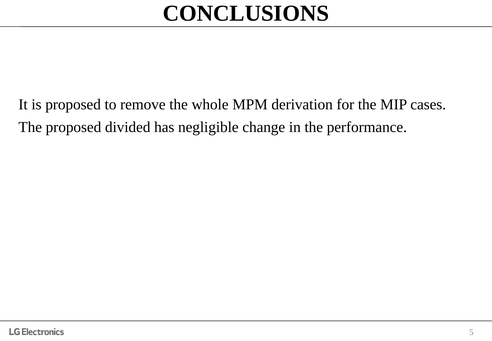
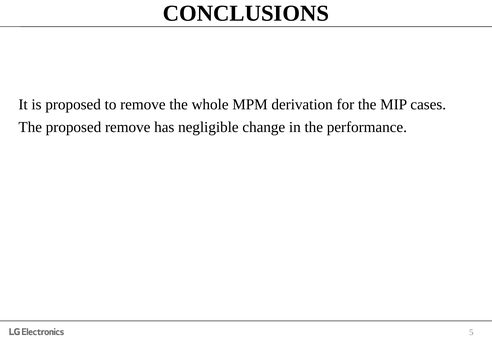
proposed divided: divided -> remove (128, 127)
